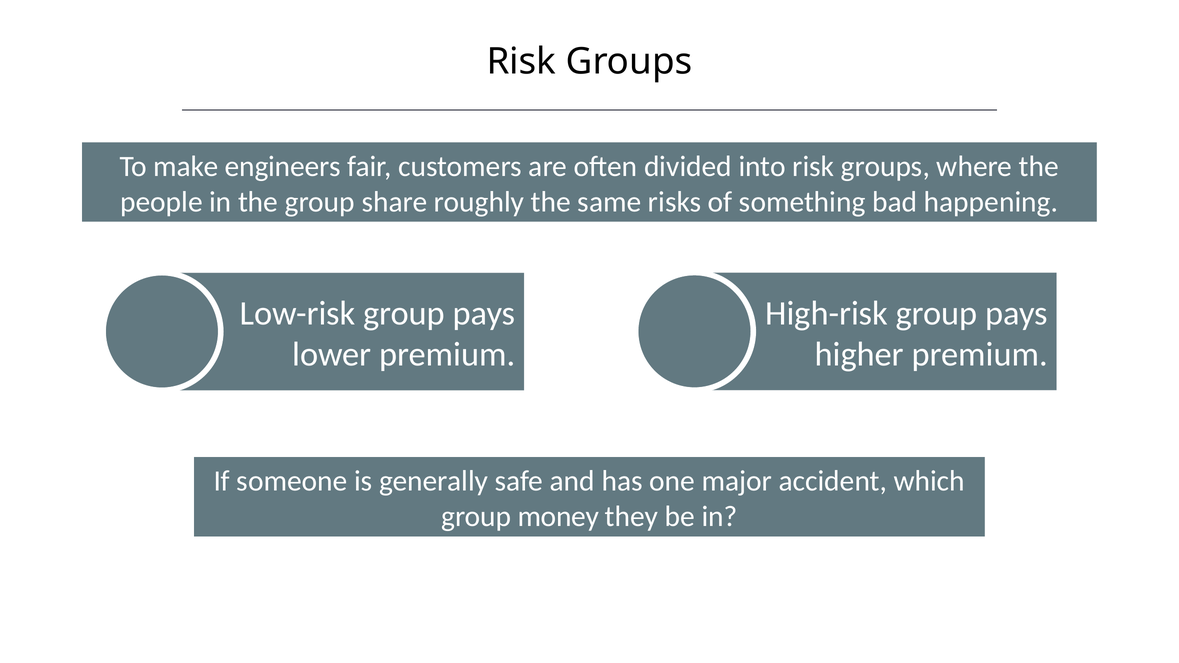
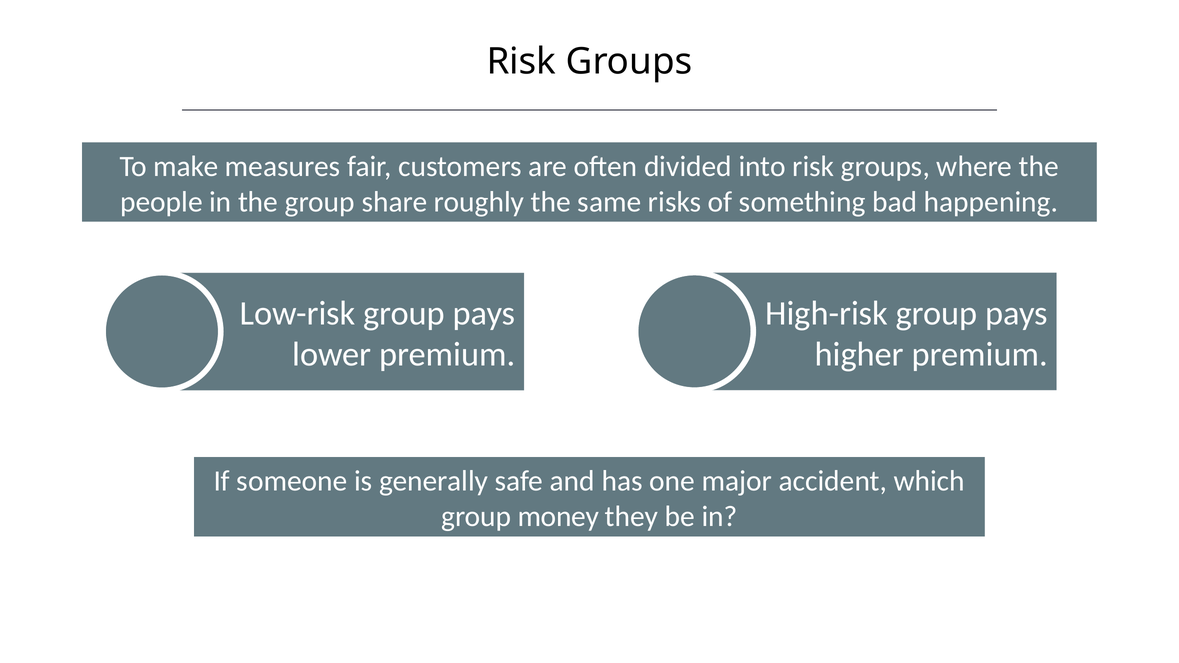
engineers: engineers -> measures (283, 166)
